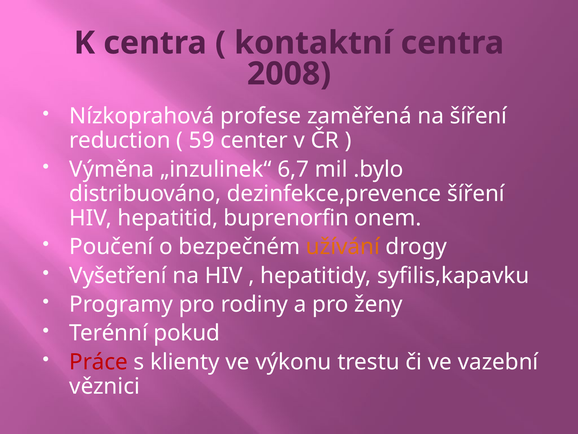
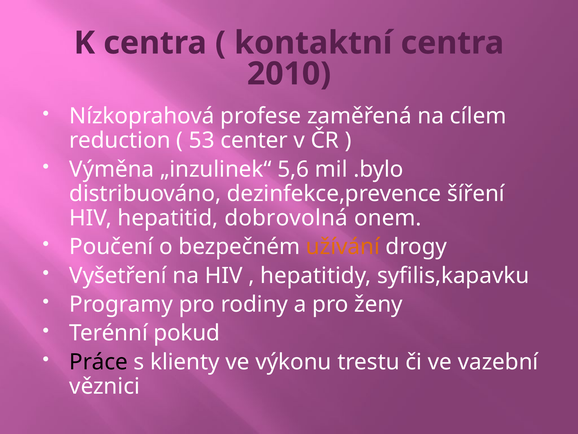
2008: 2008 -> 2010 (289, 74)
na šíření: šíření -> cílem (478, 116)
59: 59 -> 53 (202, 140)
6,7: 6,7 -> 5,6 (293, 169)
buprenorfin: buprenorfin -> dobrovolná (286, 218)
Práce colour: red -> black (99, 362)
